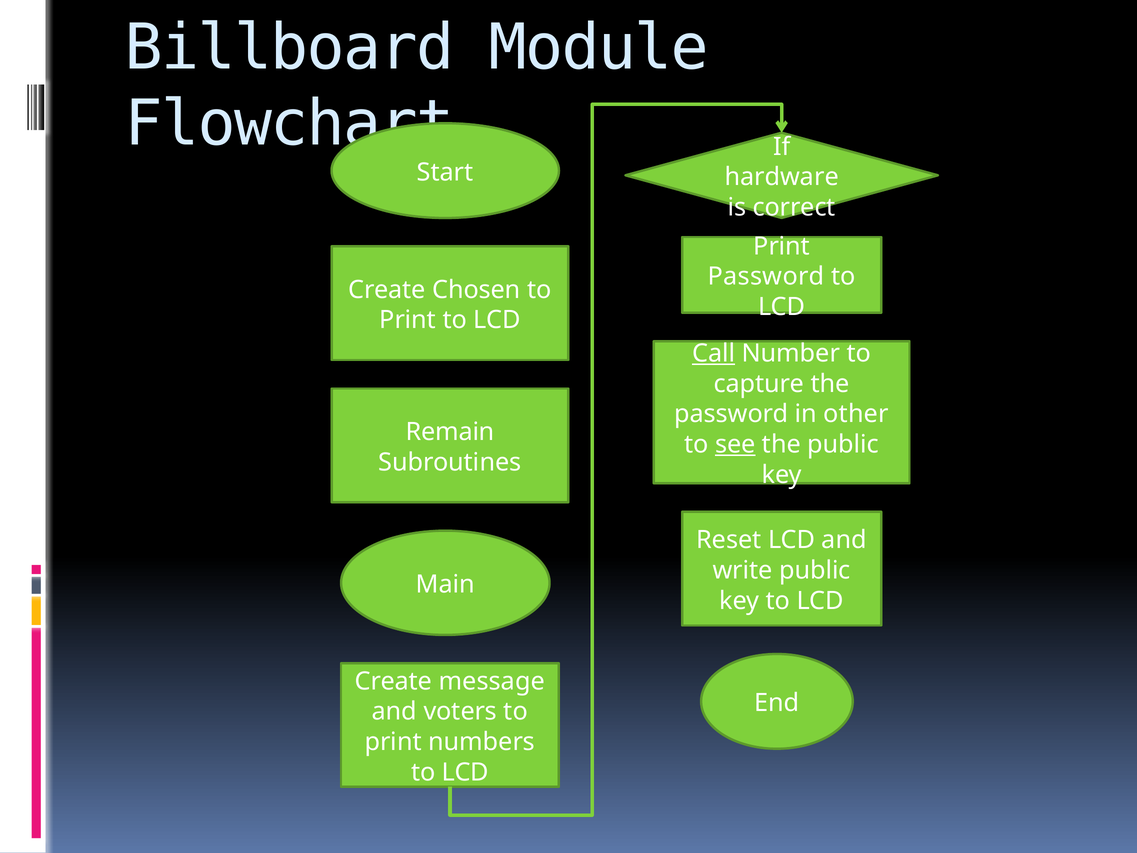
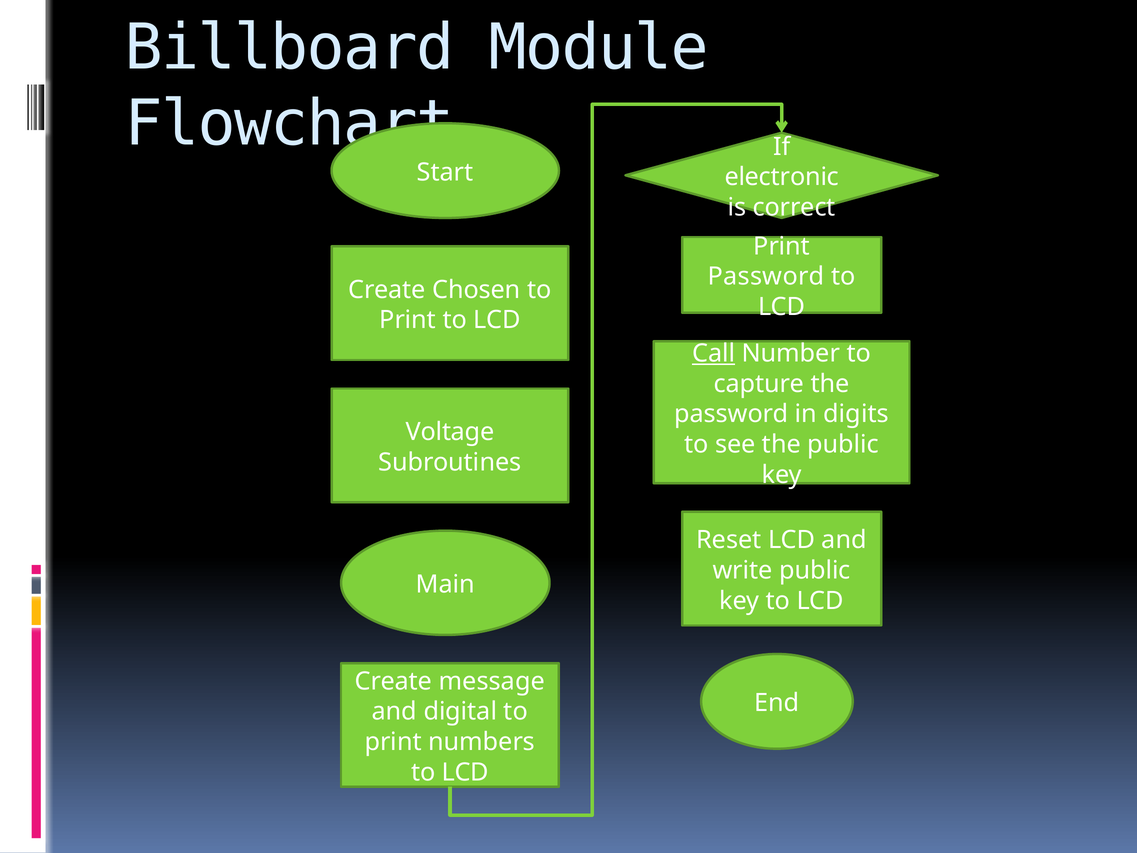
hardware: hardware -> electronic (782, 177)
other: other -> digits (856, 414)
Remain: Remain -> Voltage (450, 432)
see underline: present -> none (735, 444)
voters: voters -> digital (460, 711)
